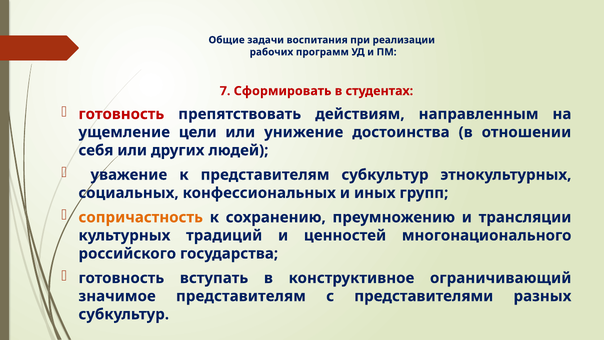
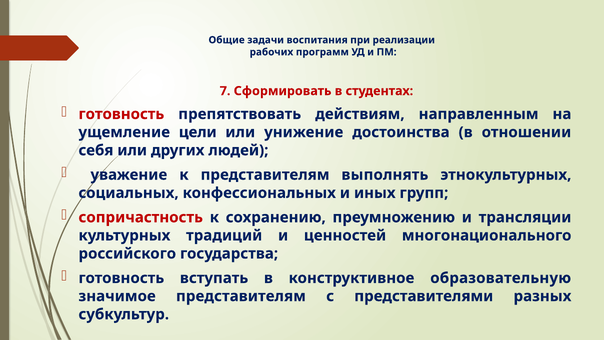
представителям субкультур: субкультур -> выполнять (385, 175)
сопричастность colour: orange -> red (141, 217)
ограничивающий: ограничивающий -> образовательную (501, 278)
